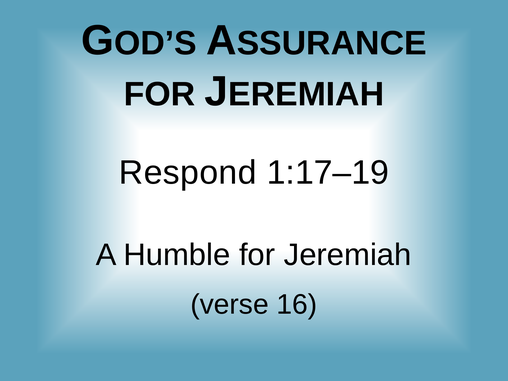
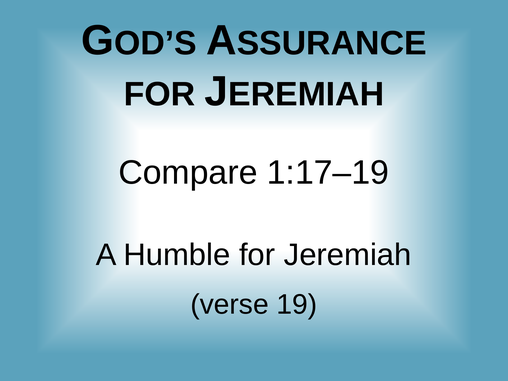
Respond: Respond -> Compare (188, 173)
16: 16 -> 19 (297, 304)
